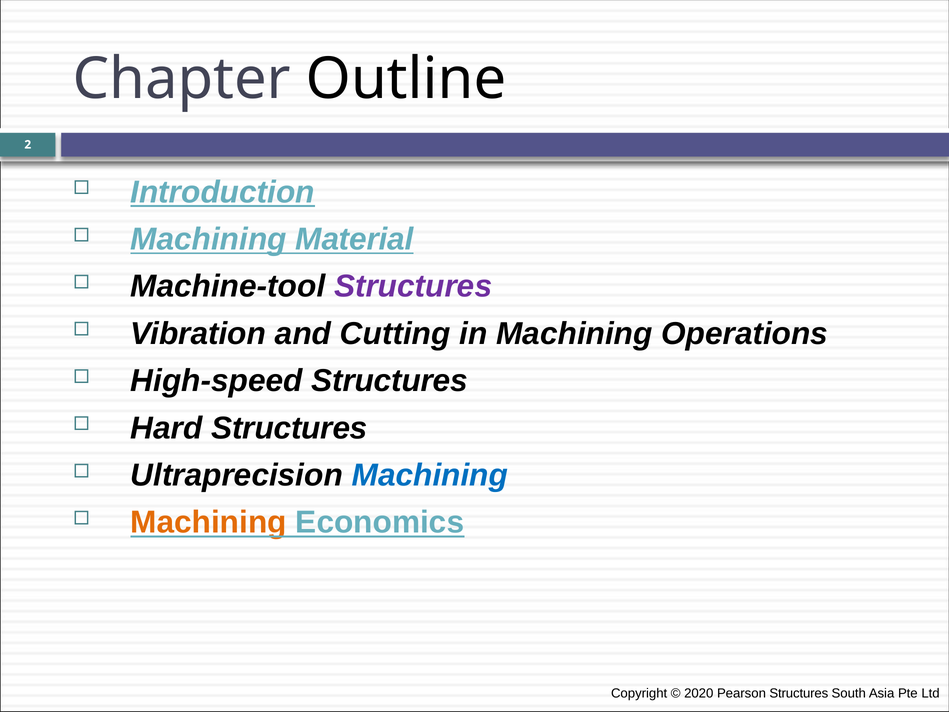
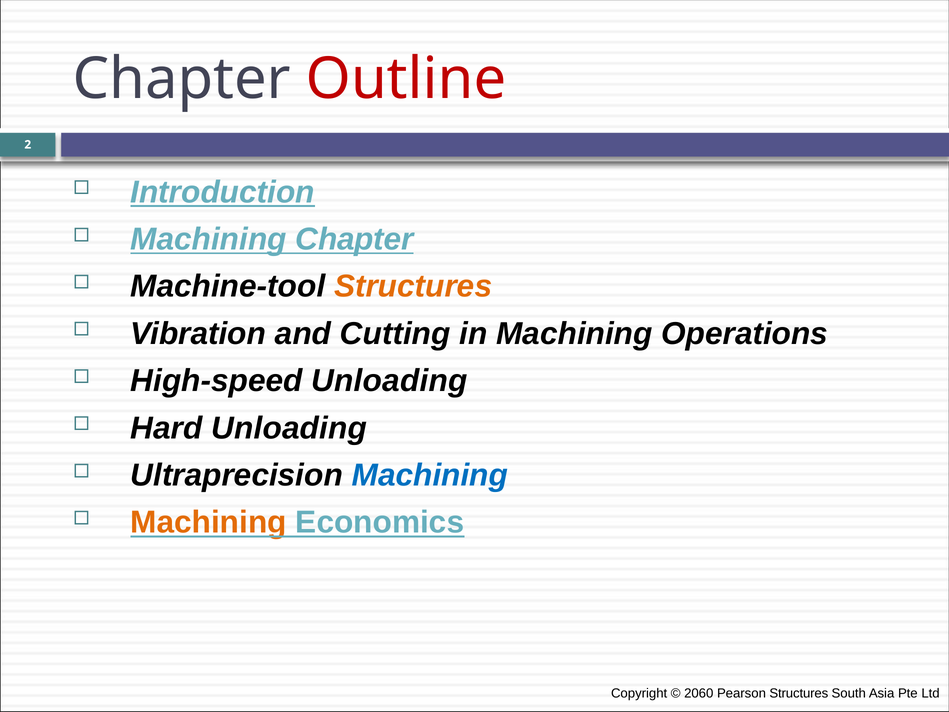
Outline colour: black -> red (406, 79)
Machining Material: Material -> Chapter (354, 239)
Structures colour: purple -> orange (413, 286)
High-speed Structures: Structures -> Unloading (389, 381)
Hard Structures: Structures -> Unloading (289, 428)
2020: 2020 -> 2060 (699, 693)
